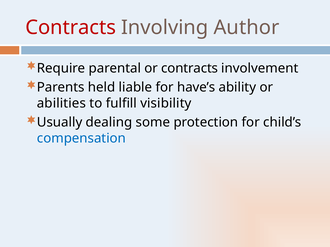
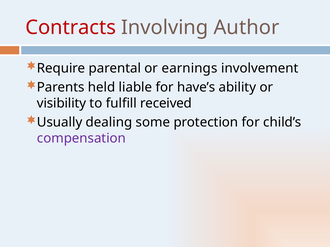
or contracts: contracts -> earnings (190, 68)
abilities: abilities -> visibility (62, 103)
visibility: visibility -> received (166, 103)
compensation colour: blue -> purple (81, 139)
